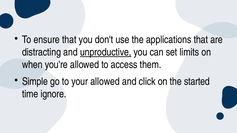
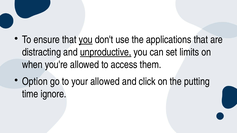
you underline: none -> present (86, 40)
Simple: Simple -> Option (35, 82)
started: started -> putting (197, 82)
